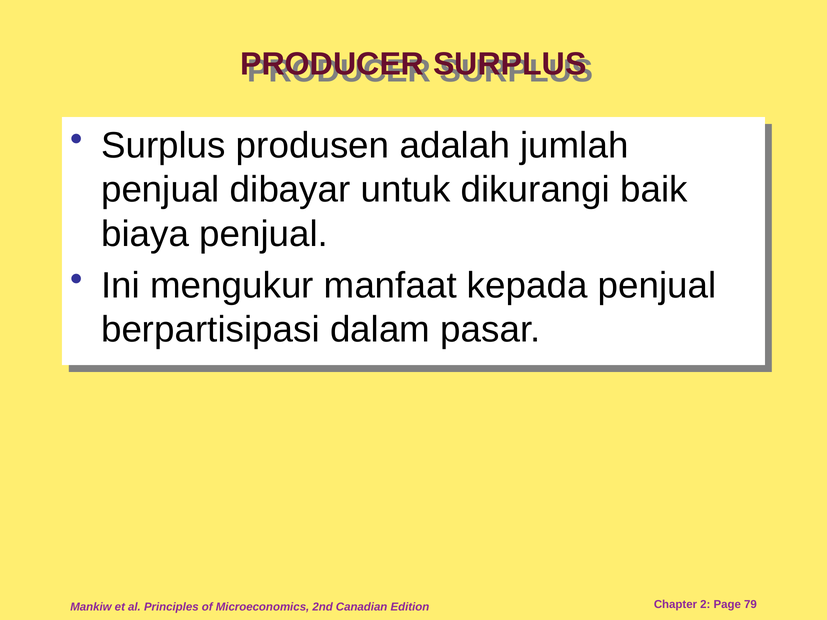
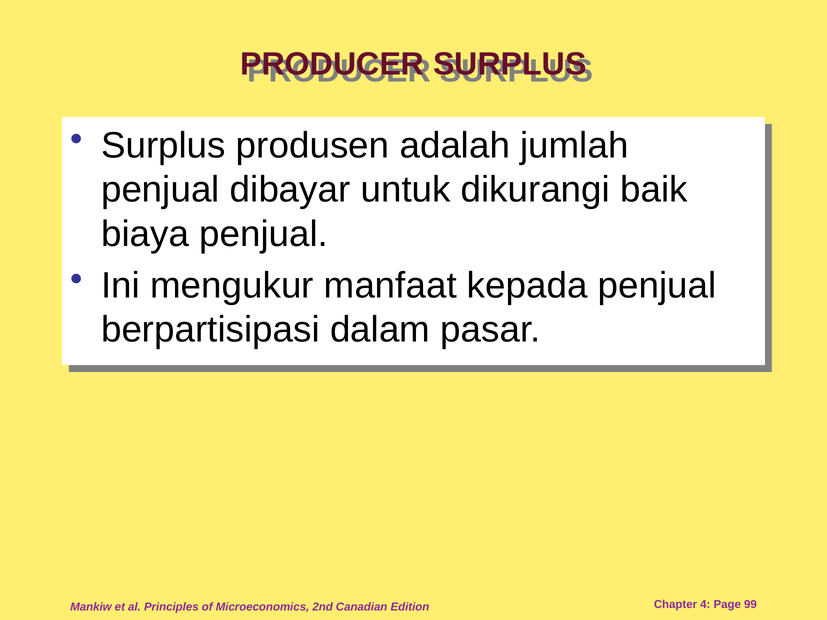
2: 2 -> 4 (705, 605)
79: 79 -> 99 (750, 605)
